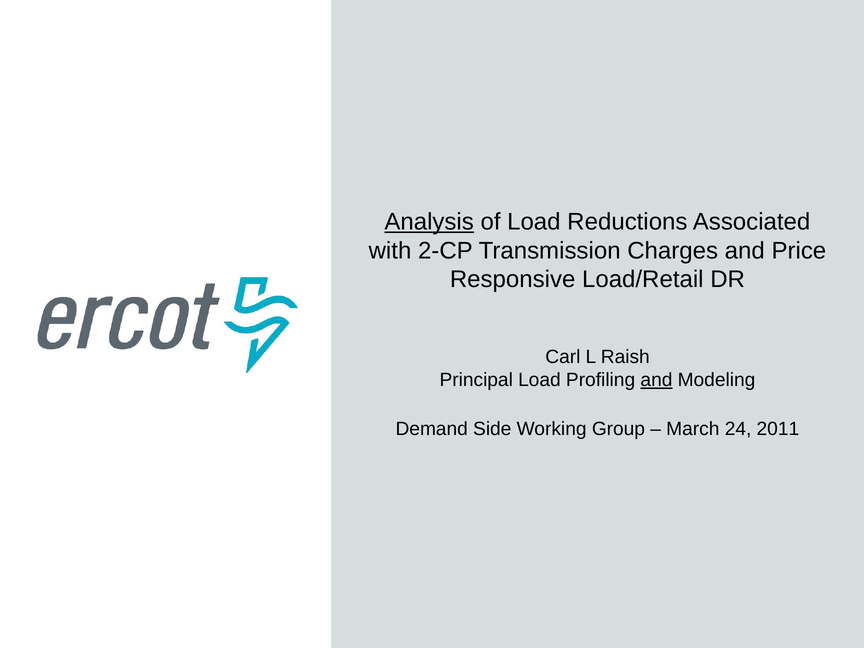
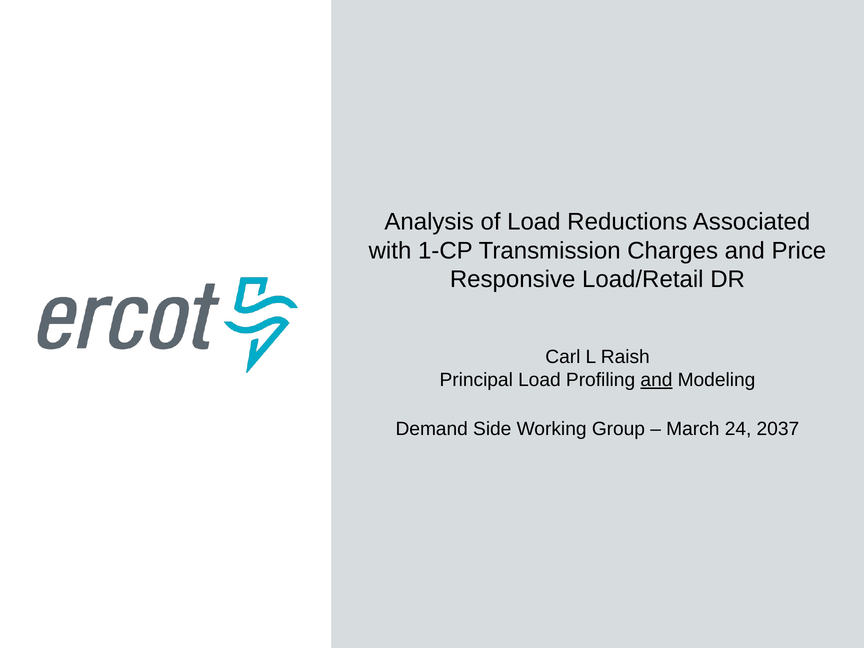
Analysis underline: present -> none (429, 222)
2-CP: 2-CP -> 1-CP (445, 251)
2011: 2011 -> 2037 (778, 429)
